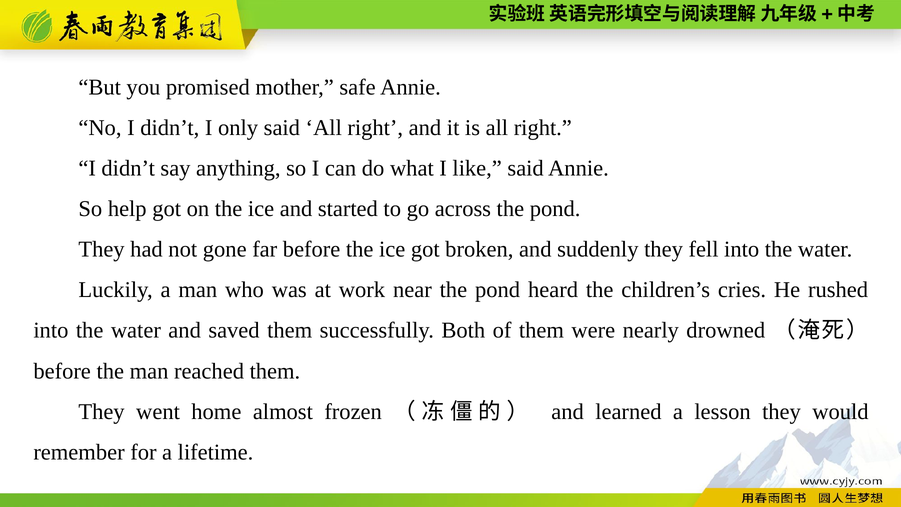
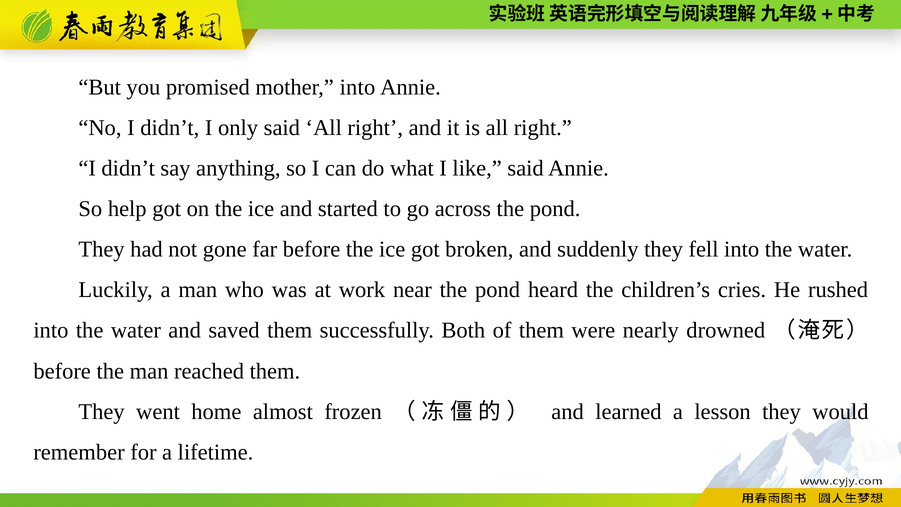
mother safe: safe -> into (357, 87)
